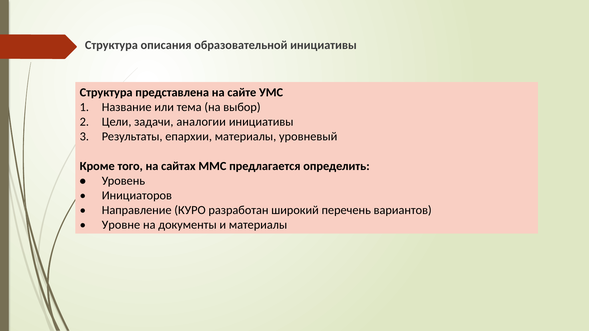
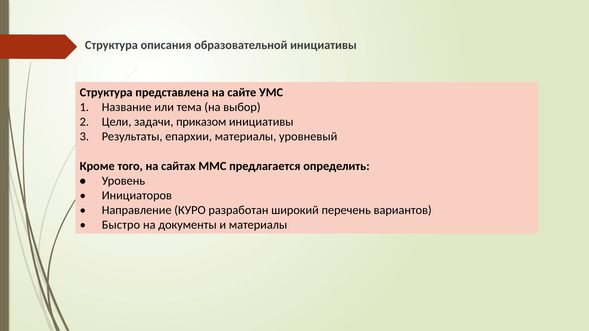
аналогии: аналогии -> приказом (201, 122)
Уровне: Уровне -> Быстро (121, 225)
